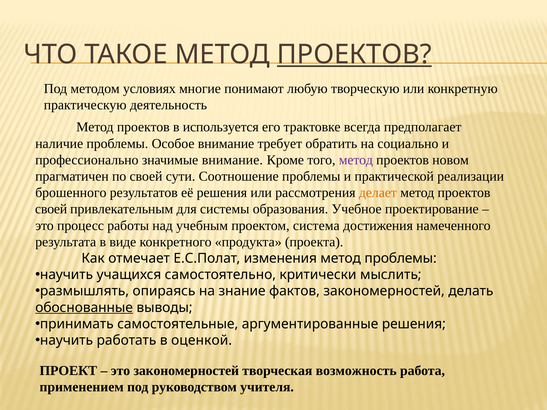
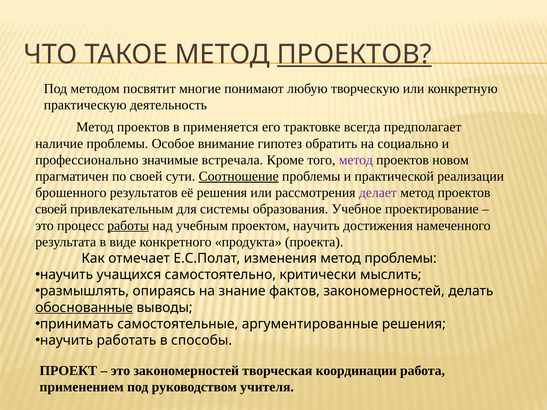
условиях: условиях -> посвятит (149, 89)
используется: используется -> применяется (221, 127)
требует: требует -> гипотез (280, 144)
значимые внимание: внимание -> встречала (232, 160)
Соотношение underline: none -> present (239, 176)
делает colour: orange -> purple (378, 193)
работы underline: none -> present (128, 226)
проектом система: система -> научить (316, 226)
оценкой: оценкой -> способы (202, 341)
возможность: возможность -> координации (356, 371)
